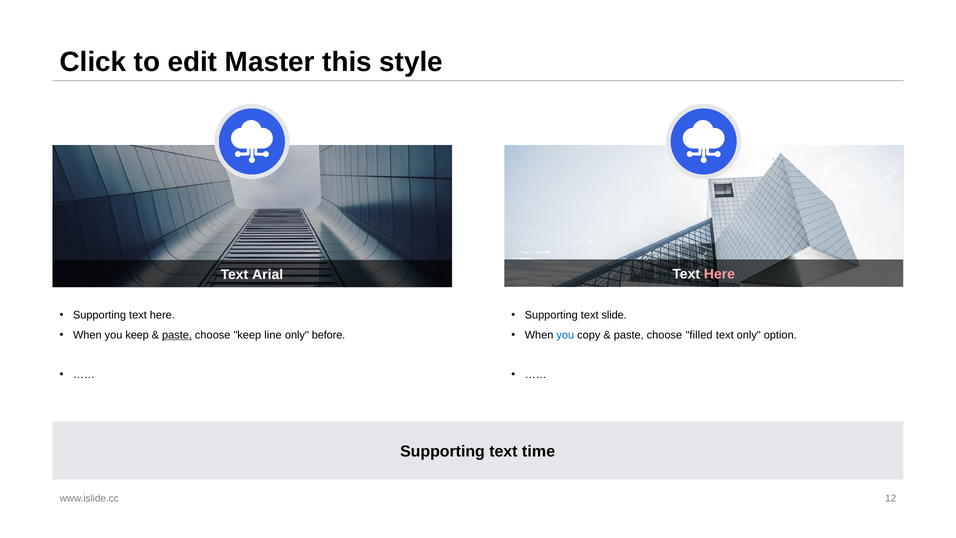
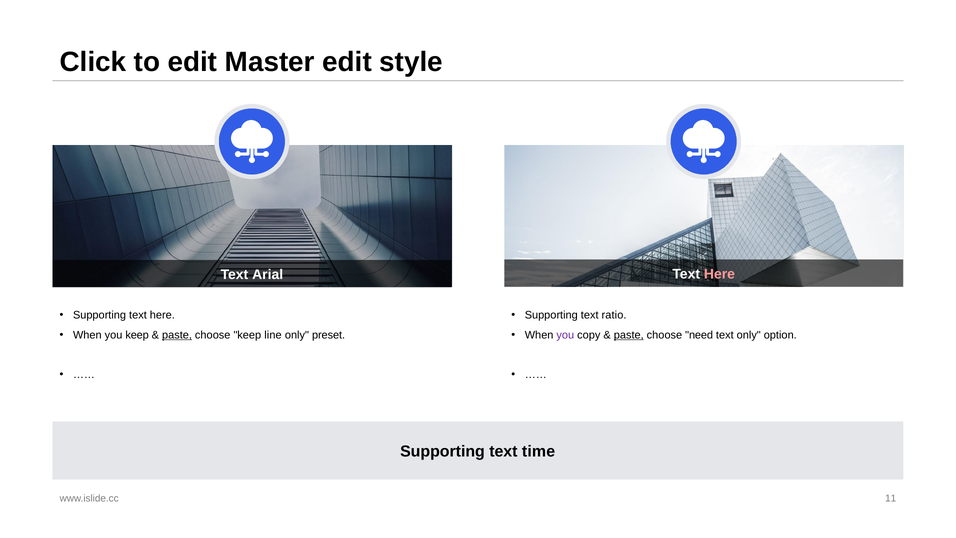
Master this: this -> edit (347, 62)
slide: slide -> ratio (614, 315)
before: before -> preset (329, 335)
you colour: blue -> purple (565, 335)
paste underline: none -> present (629, 335)
filled: filled -> need (699, 335)
12: 12 -> 11 (891, 498)
